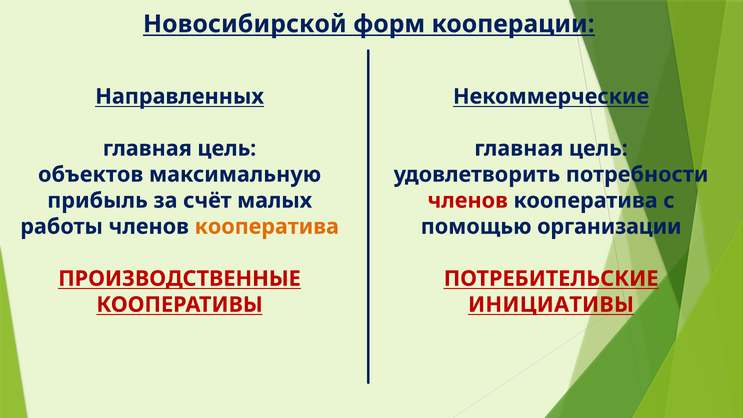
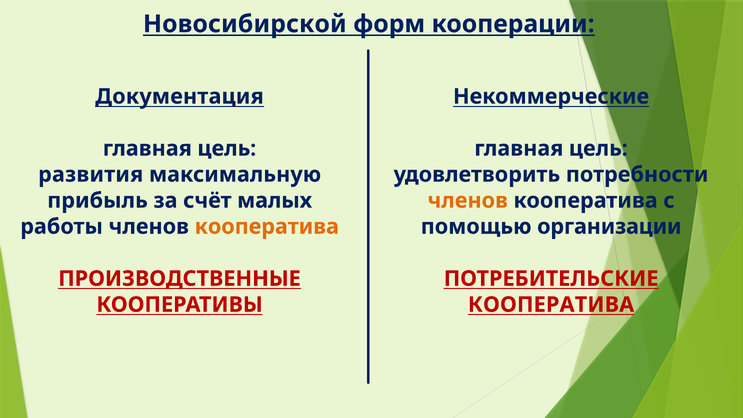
Направленных: Направленных -> Документация (179, 96)
объектов: объектов -> развития (91, 175)
членов colour: red -> orange (468, 201)
ИНИЦИАТИВЫ: ИНИЦИАТИВЫ -> КООПЕРАТИВА (551, 305)
